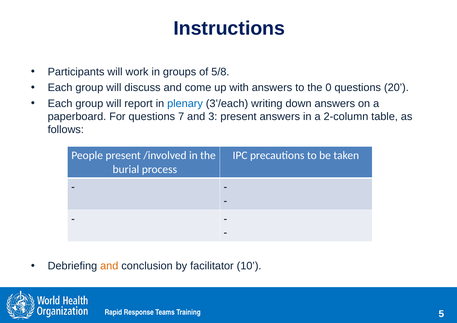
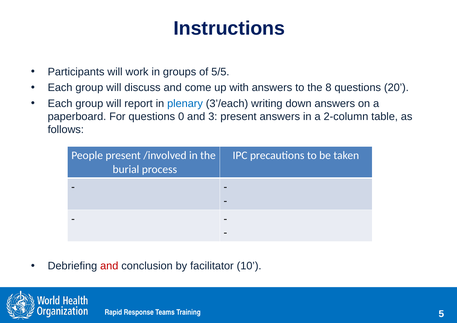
5/8: 5/8 -> 5/5 (220, 72)
0: 0 -> 8 (328, 88)
7: 7 -> 0 (181, 117)
and colour: orange -> red (109, 266)
